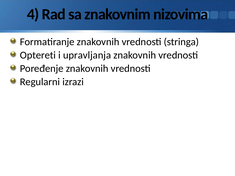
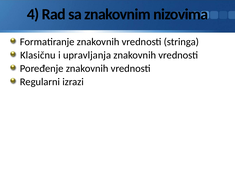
Optereti: Optereti -> Klasičnu (38, 55)
